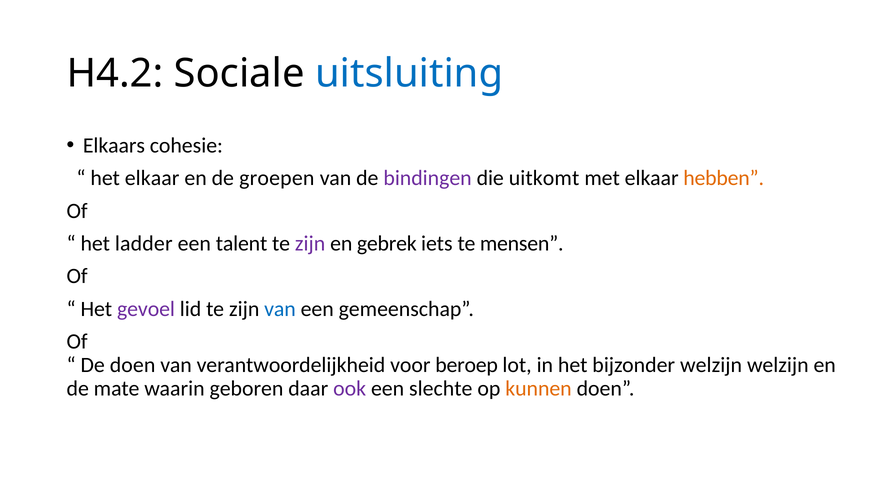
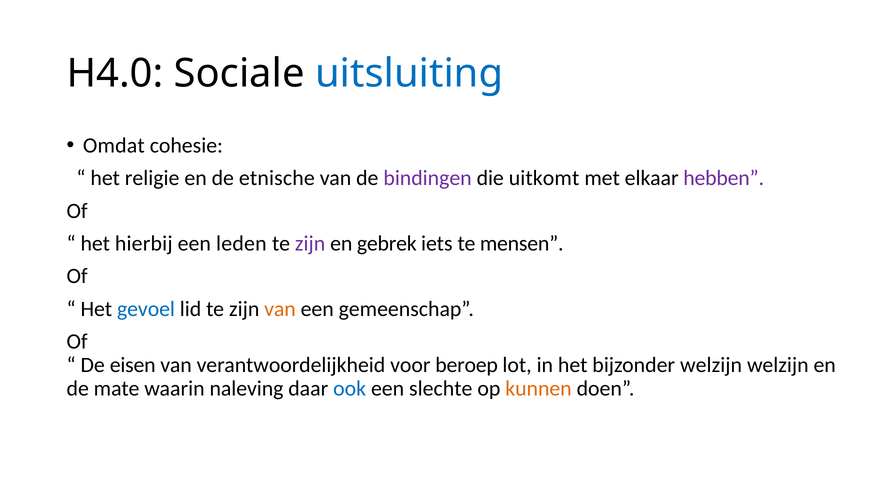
H4.2: H4.2 -> H4.0 (115, 73)
Elkaars: Elkaars -> Omdat (114, 146)
het elkaar: elkaar -> religie (152, 178)
groepen: groepen -> etnische (277, 178)
hebben colour: orange -> purple (724, 178)
ladder: ladder -> hierbij (144, 244)
talent: talent -> leden (241, 244)
gevoel colour: purple -> blue (146, 309)
van colour: blue -> orange (280, 309)
De doen: doen -> eisen (133, 365)
geboren: geboren -> naleving (246, 389)
ook colour: purple -> blue (350, 389)
